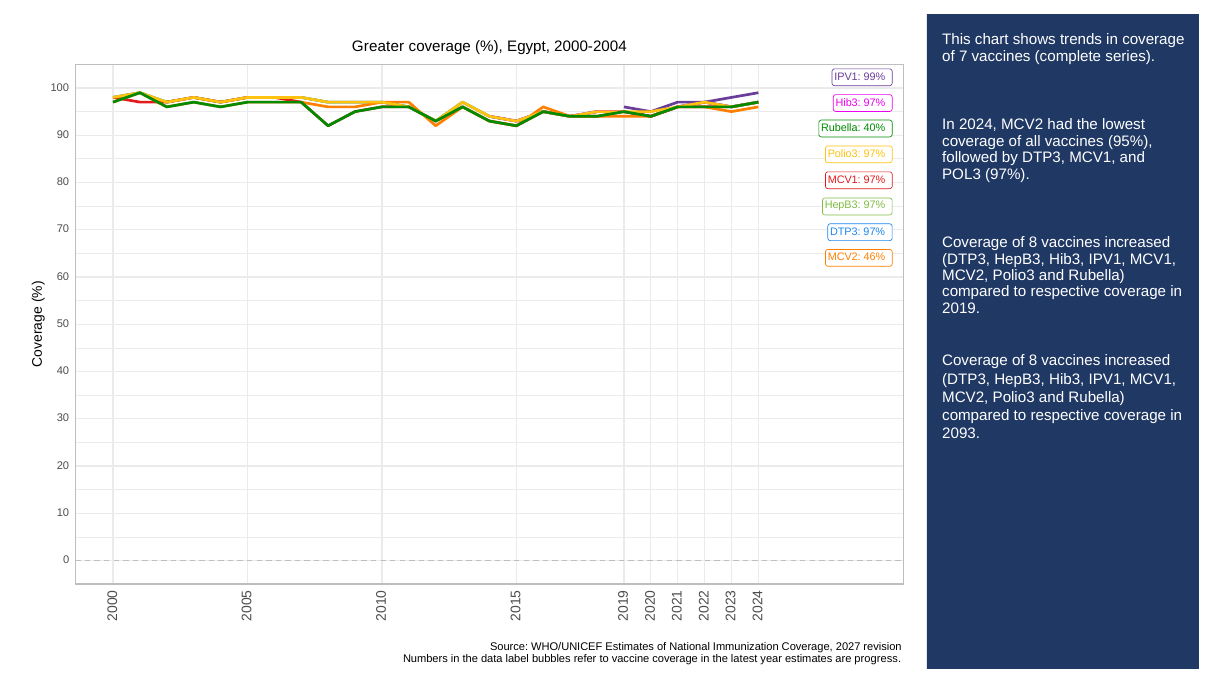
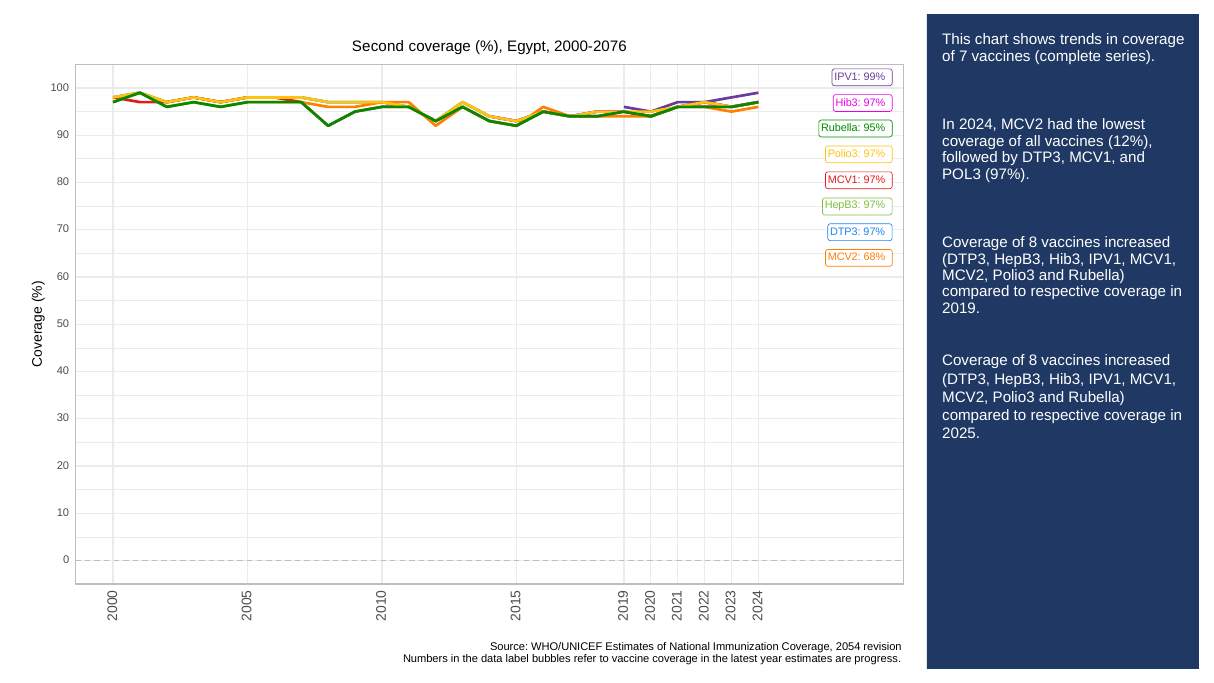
Greater: Greater -> Second (378, 47)
2000-2004: 2000-2004 -> 2000-2076 (590, 47)
40%: 40% -> 95% (874, 128)
95%: 95% -> 12% (1130, 141)
46%: 46% -> 68% (874, 257)
2093: 2093 -> 2025 (961, 434)
2027: 2027 -> 2054 (848, 647)
